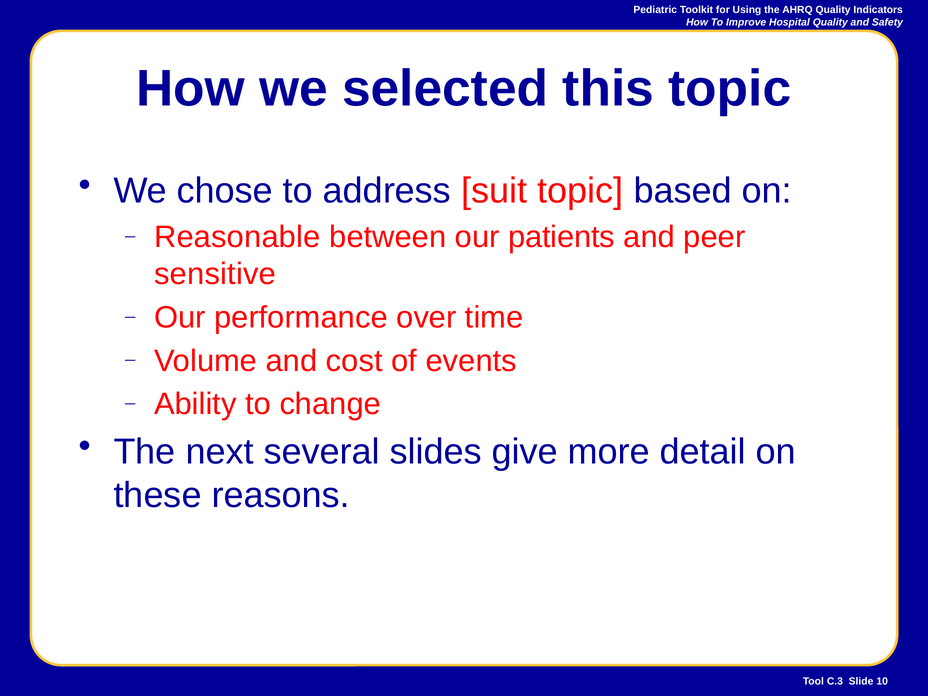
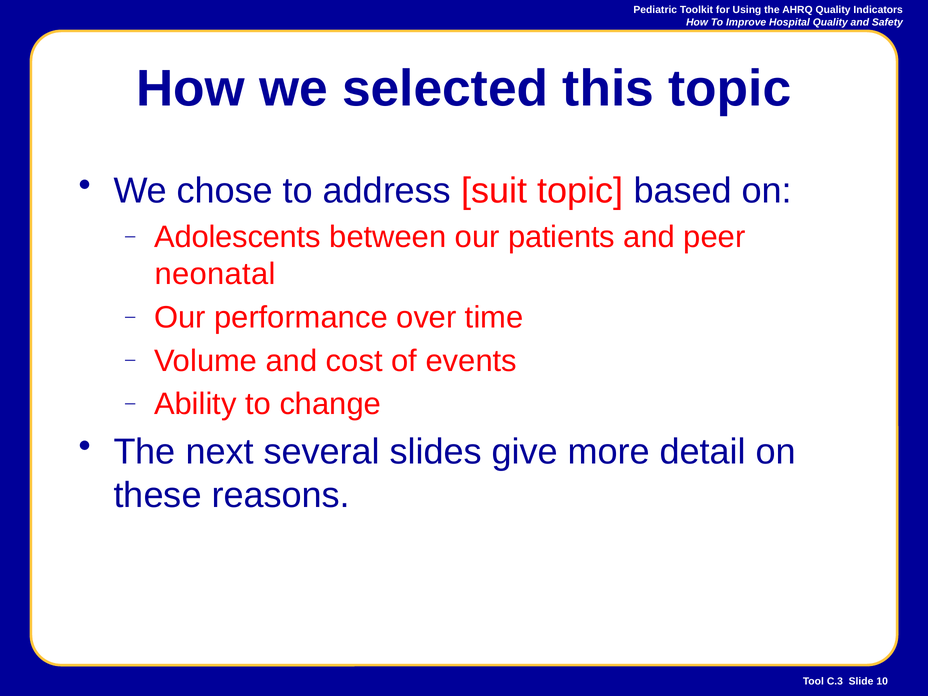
Reasonable: Reasonable -> Adolescents (238, 237)
sensitive: sensitive -> neonatal (215, 274)
